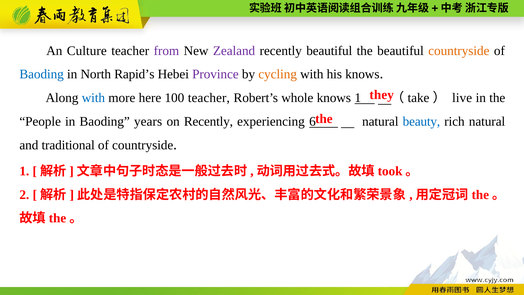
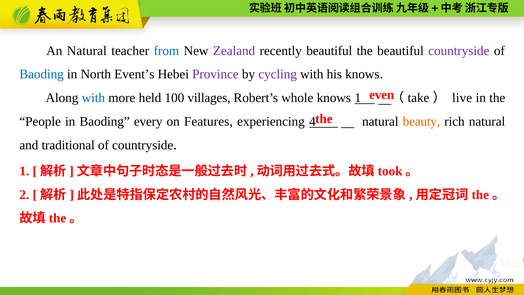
An Culture: Culture -> Natural (87, 51)
from colour: purple -> blue (166, 51)
countryside colour: orange -> purple (459, 51)
Rapid’s: Rapid’s -> Event’s (134, 74)
cycling colour: orange -> purple (278, 74)
they: they -> even (382, 95)
here: here -> held (150, 98)
100 teacher: teacher -> villages (209, 98)
years: years -> every (148, 121)
on Recently: Recently -> Features (208, 121)
6: 6 -> 4 (312, 121)
beauty colour: blue -> orange (421, 121)
